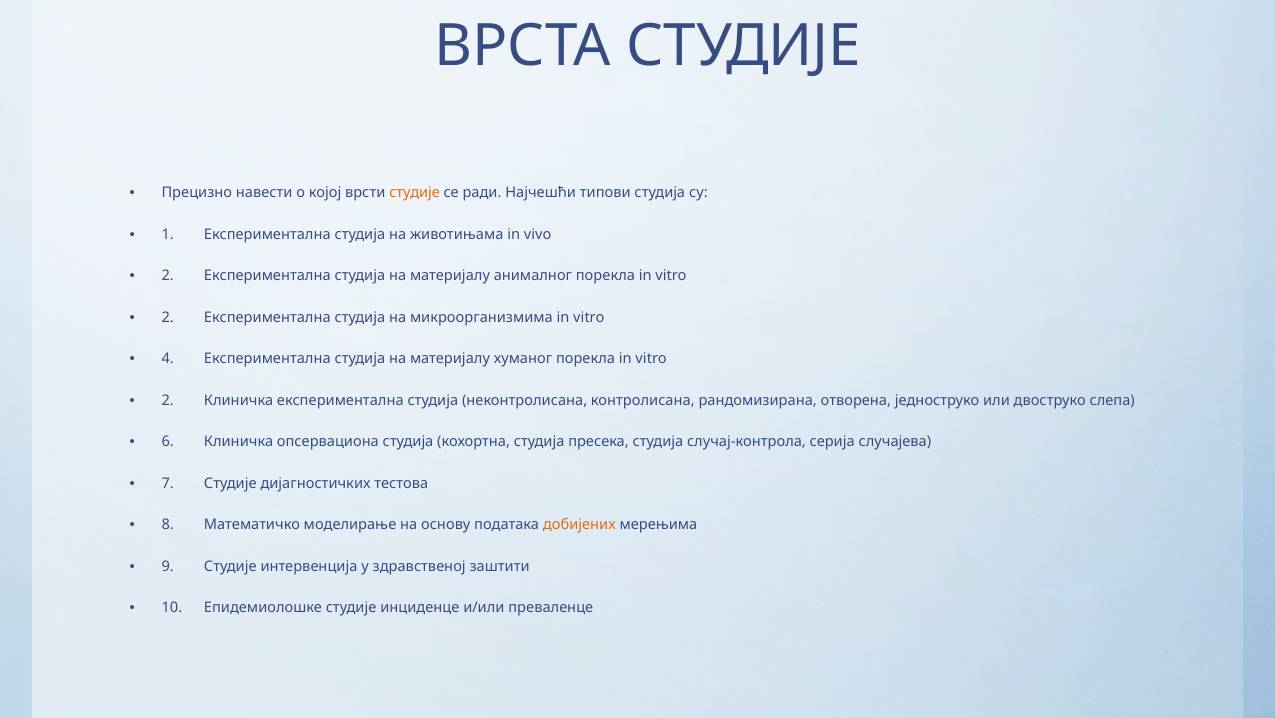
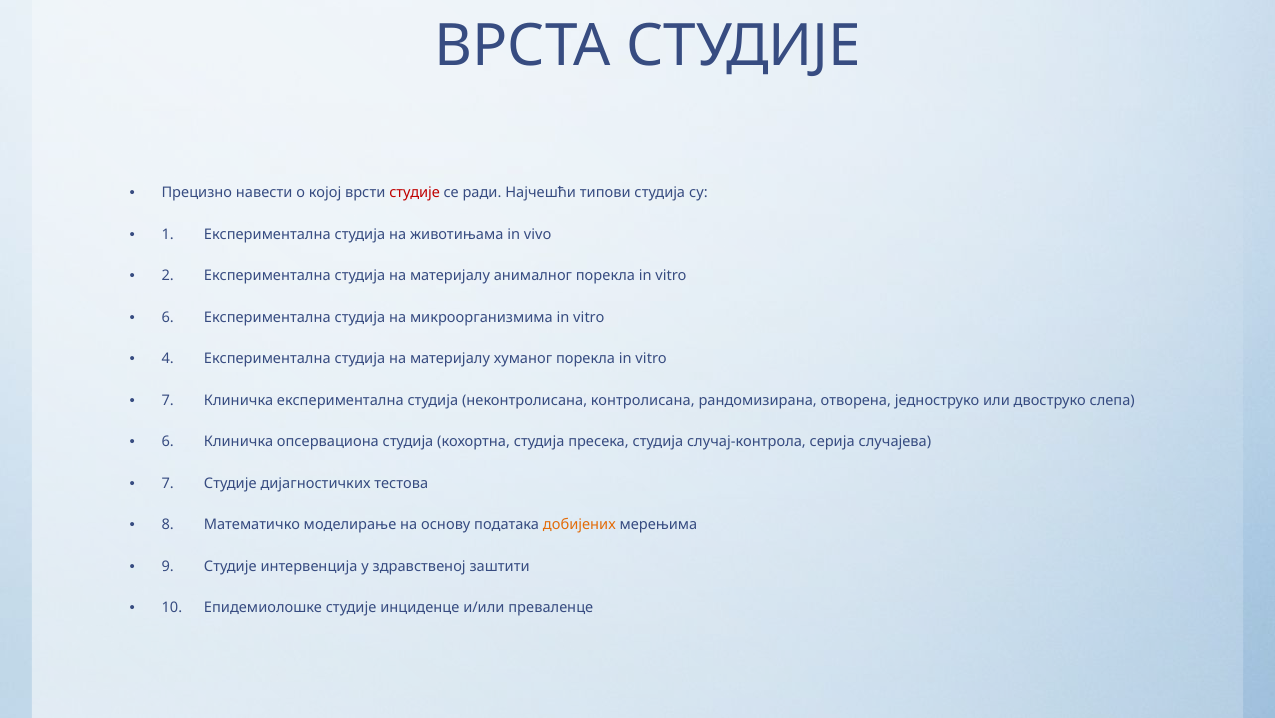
студије colour: orange -> red (415, 193)
2: 2 -> 6 (168, 317)
2: 2 -> 7 (168, 400)
